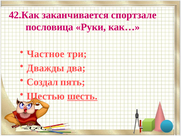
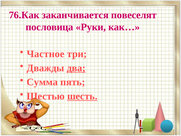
42.Как: 42.Как -> 76.Как (24, 15)
спортзале: спортзале -> повеселят (134, 15)
два underline: none -> present (76, 68)
Создал: Создал -> Сумма (42, 82)
